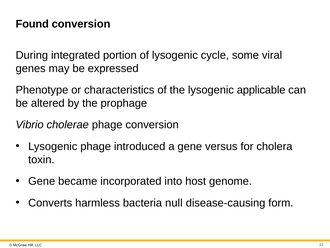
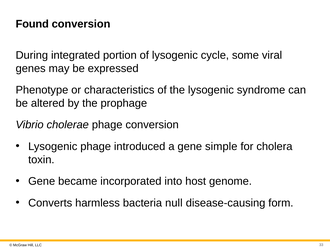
applicable: applicable -> syndrome (261, 90)
versus: versus -> simple (221, 146)
